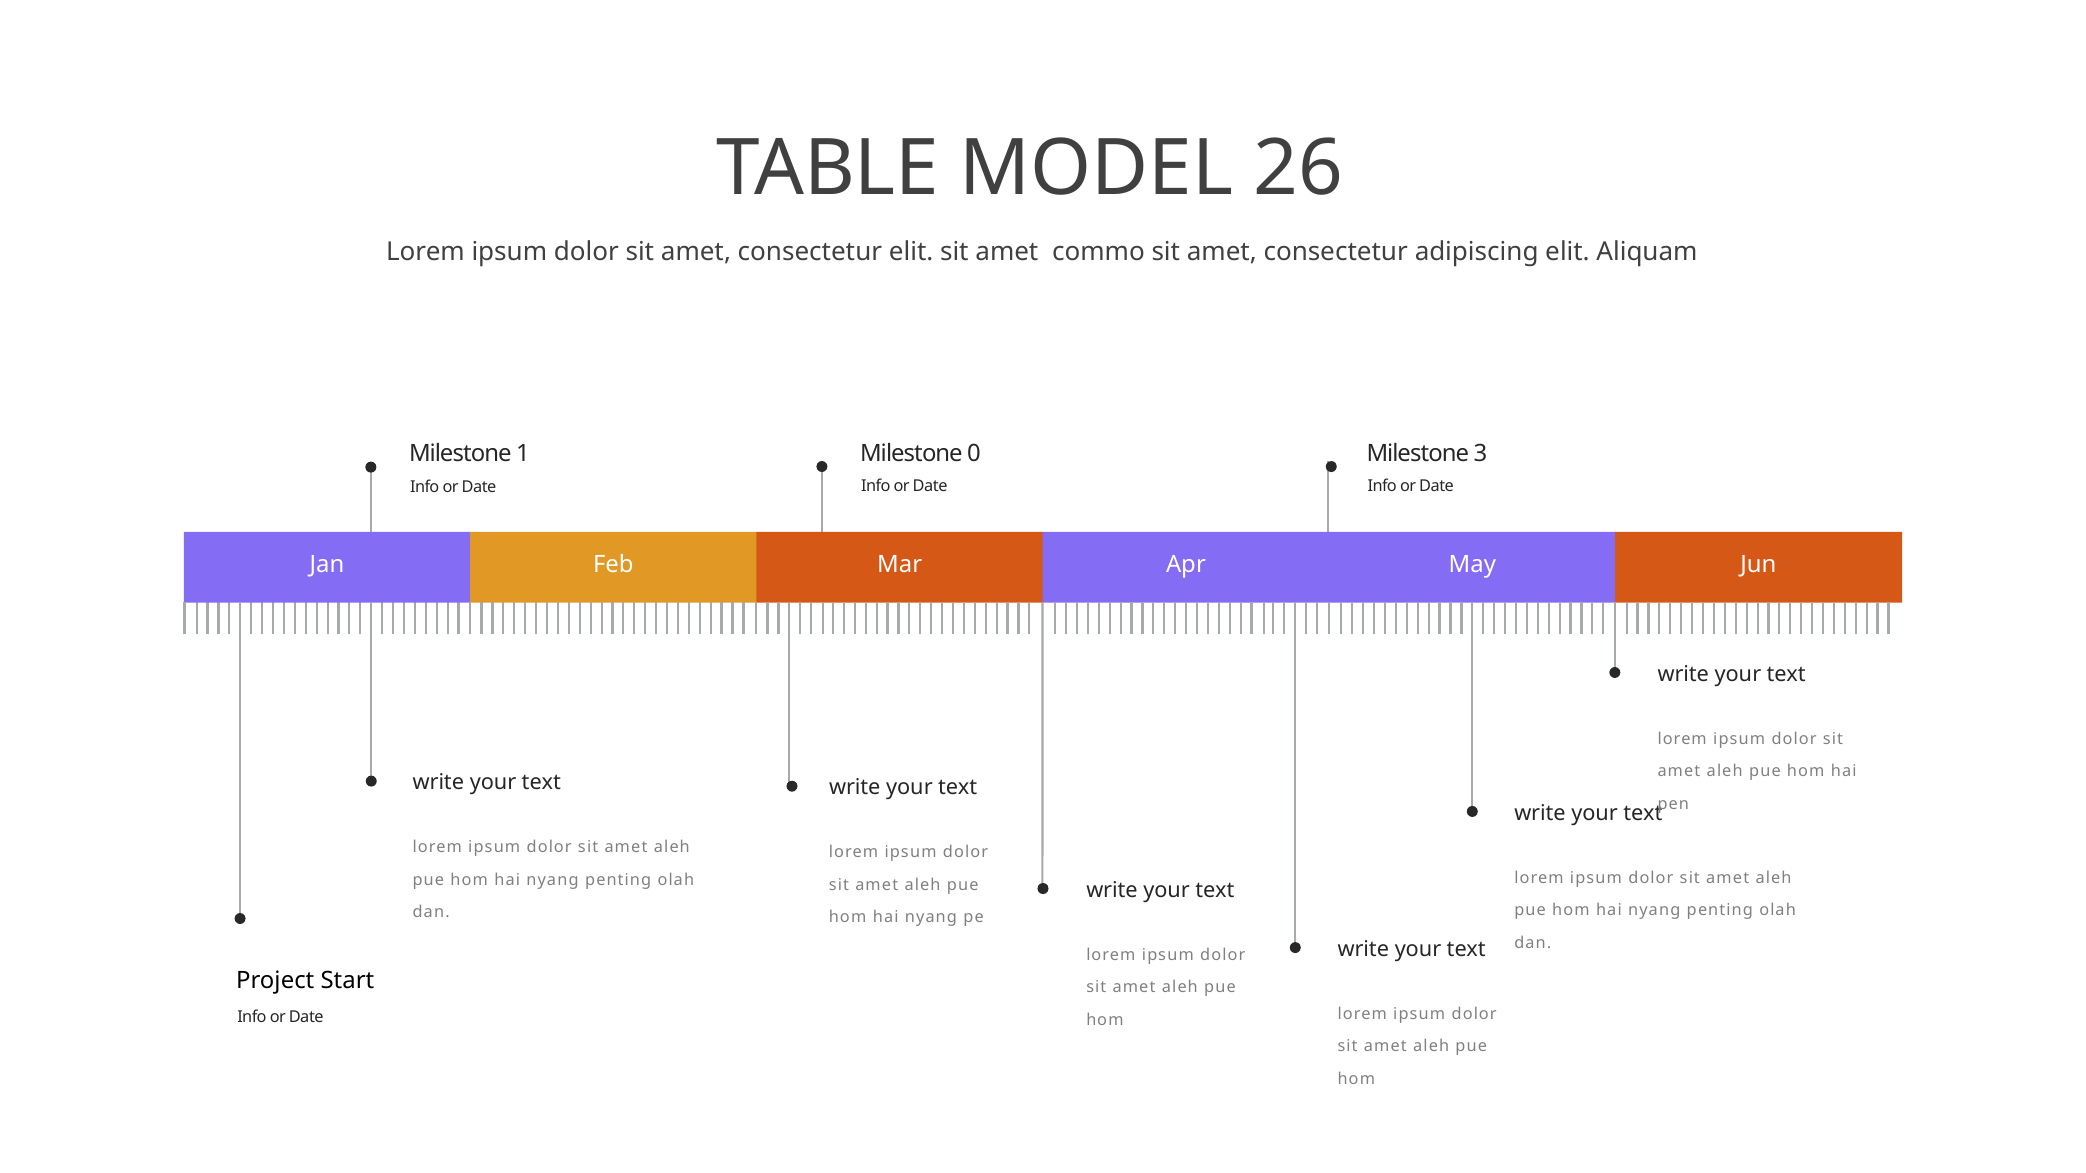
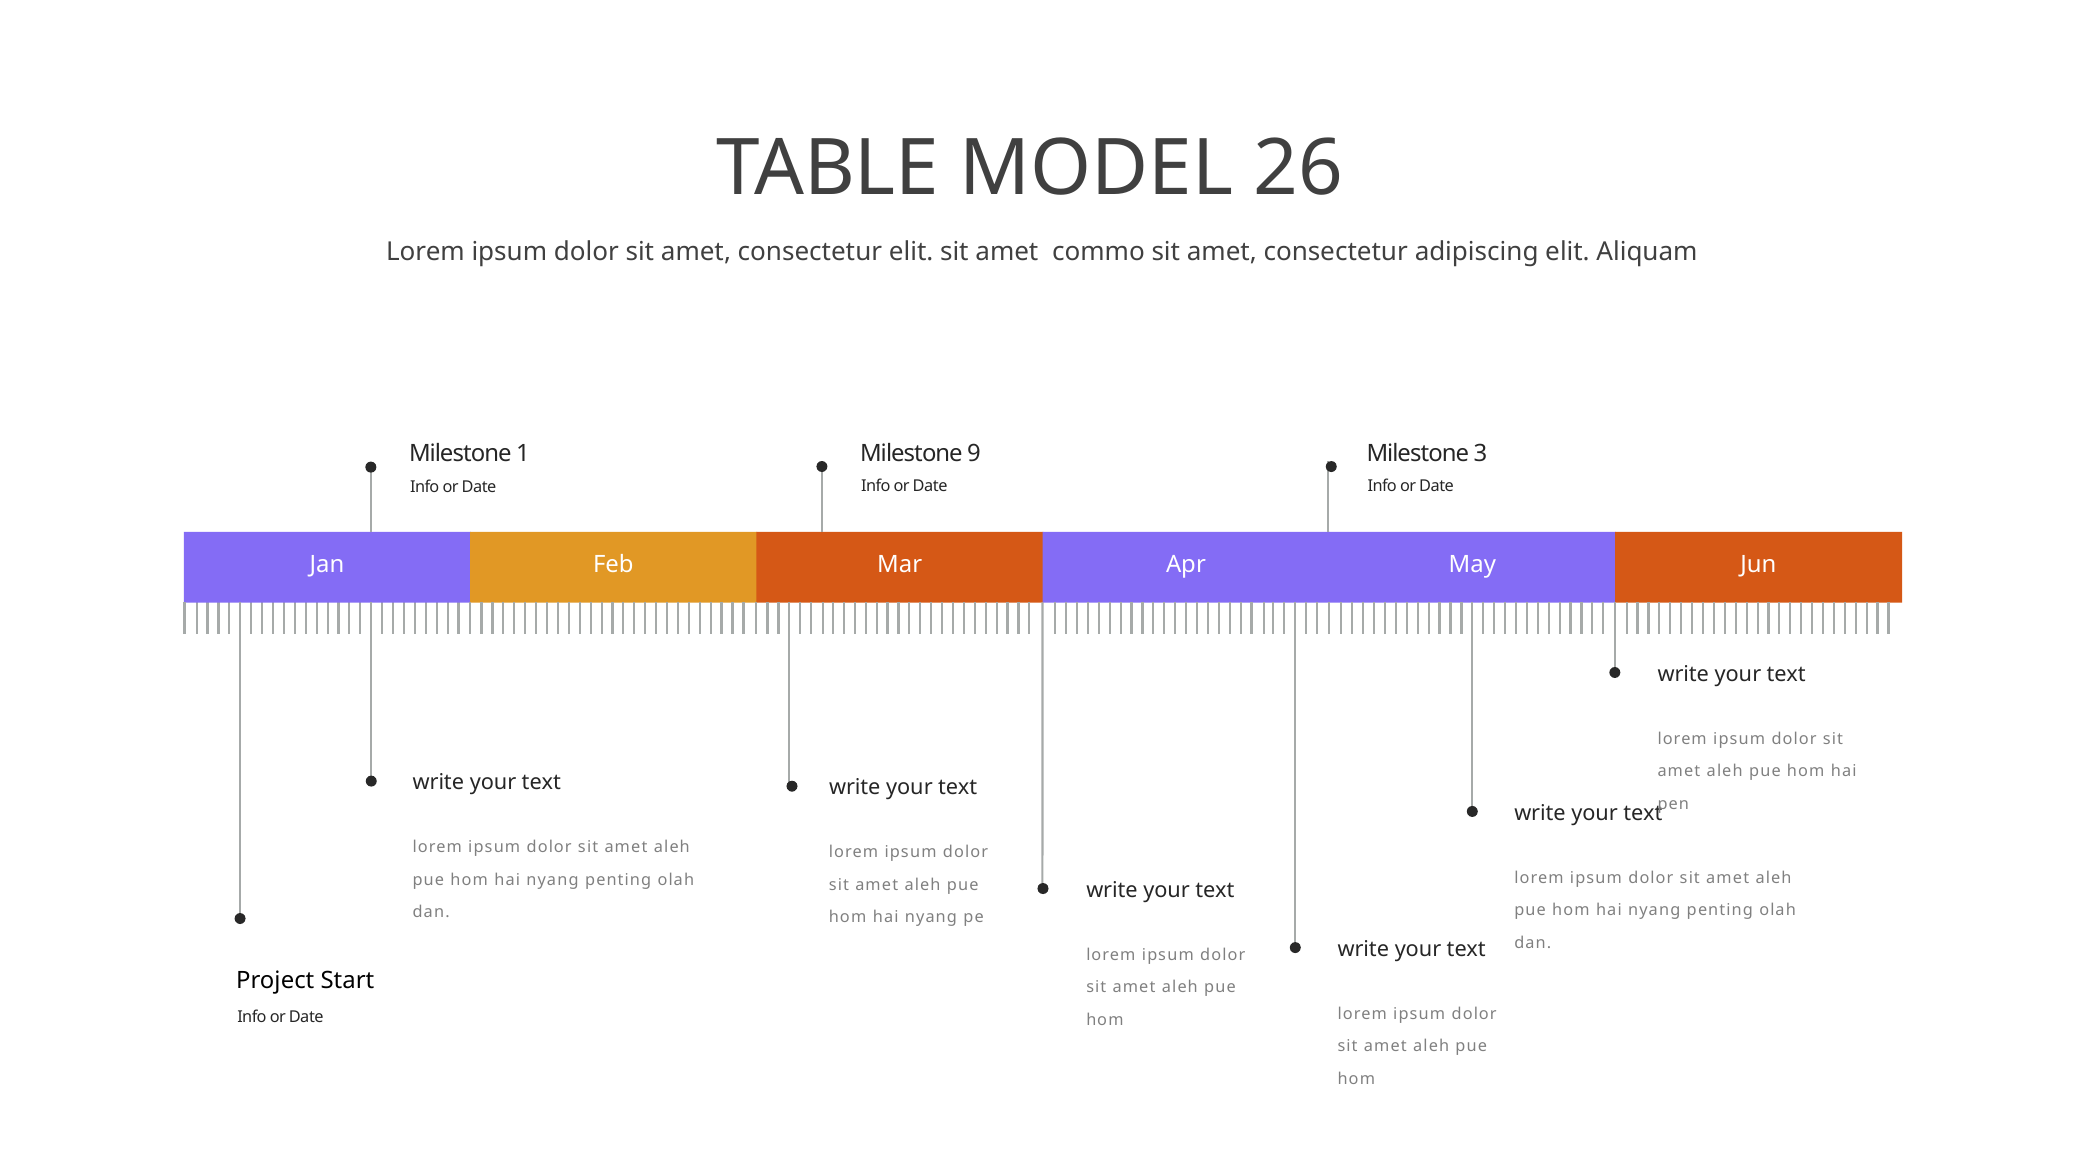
0: 0 -> 9 (974, 453)
